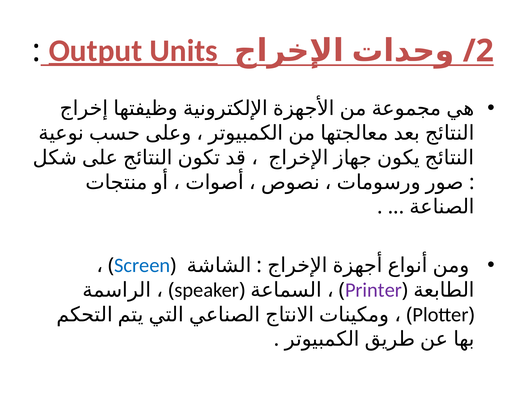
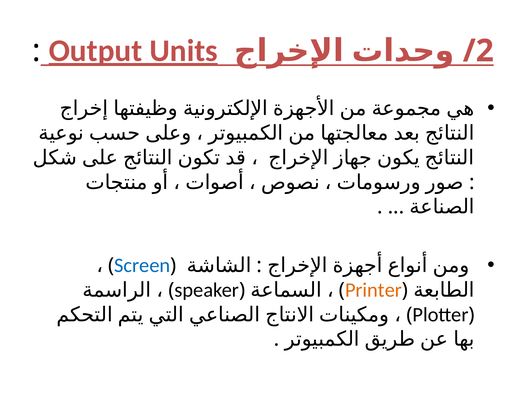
Printer colour: purple -> orange (374, 290)
